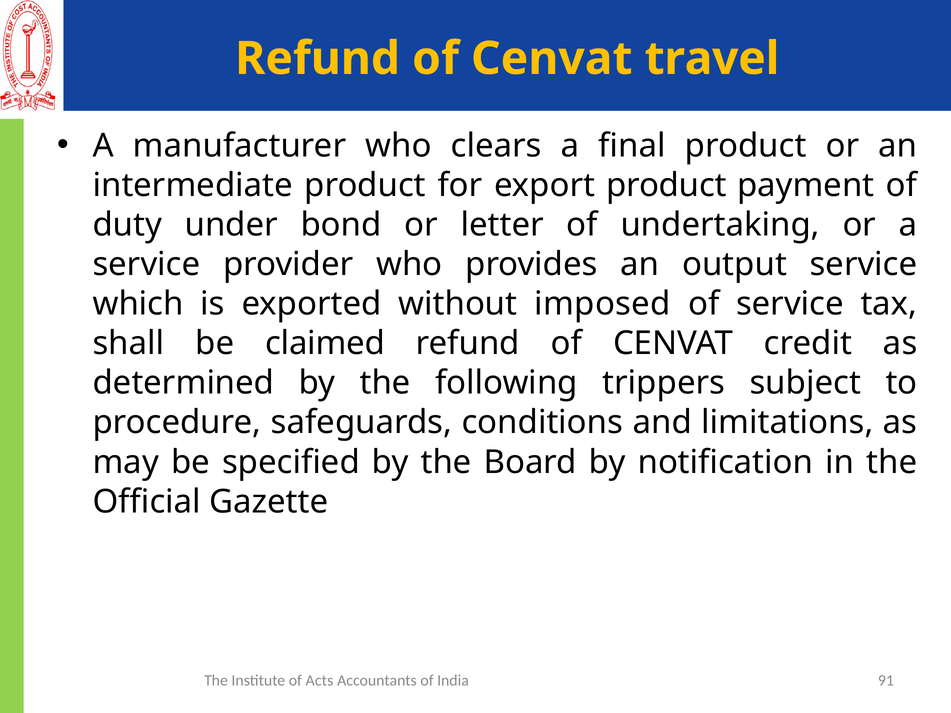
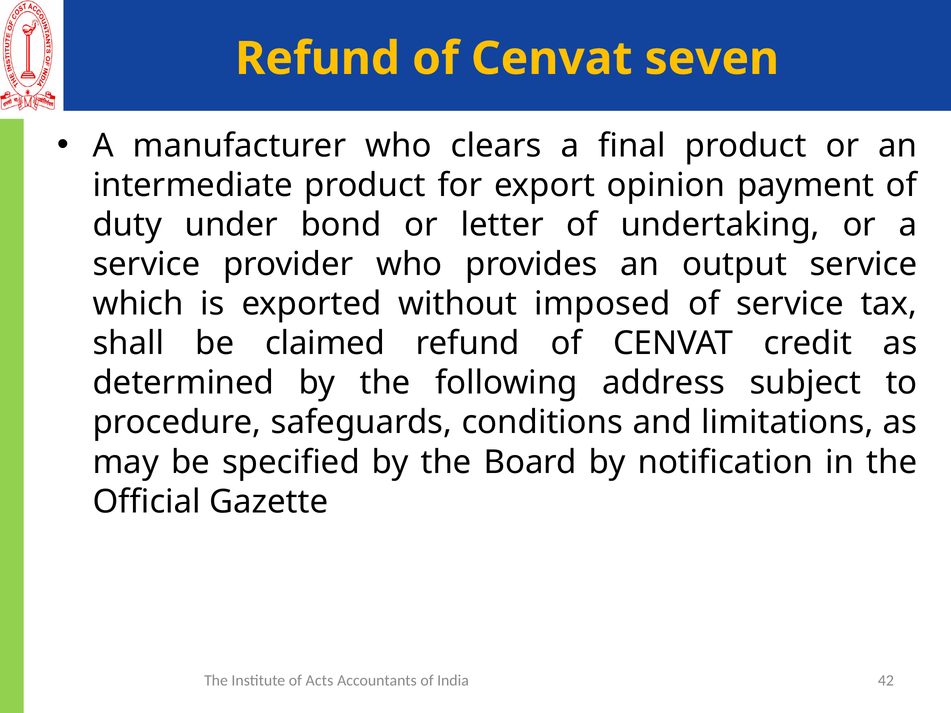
travel: travel -> seven (712, 59)
export product: product -> opinion (666, 185)
trippers: trippers -> address (664, 383)
91: 91 -> 42 (886, 681)
